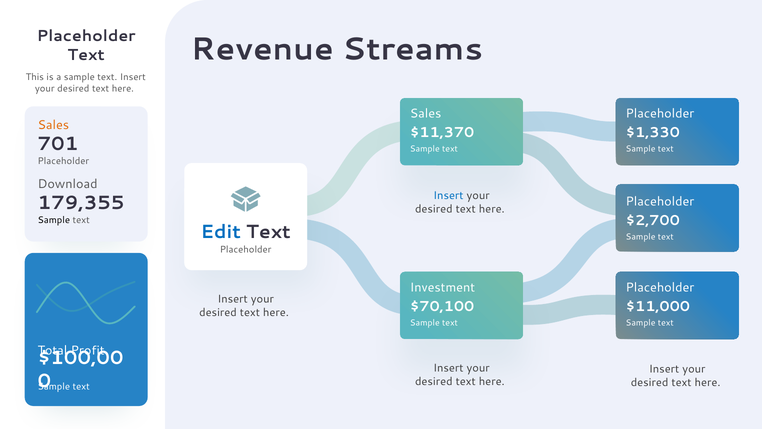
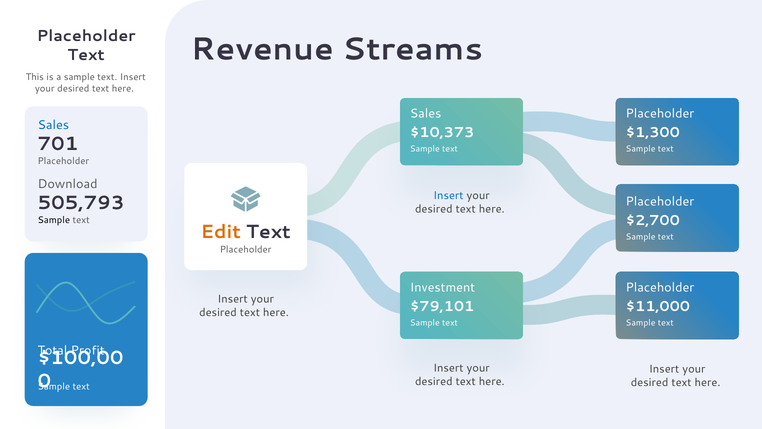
Sales colour: orange -> blue (53, 125)
$11,370: $11,370 -> $10,373 (442, 133)
$1,330: $1,330 -> $1,300 (653, 133)
179,355: 179,355 -> 505,793 (81, 203)
Edit colour: blue -> orange (221, 232)
$70,100: $70,100 -> $79,101 (442, 306)
